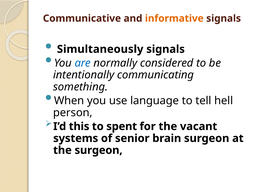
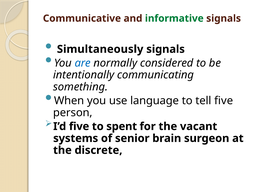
informative colour: orange -> green (174, 18)
tell hell: hell -> five (224, 101)
I’d this: this -> five (79, 127)
the surgeon: surgeon -> discrete (98, 151)
